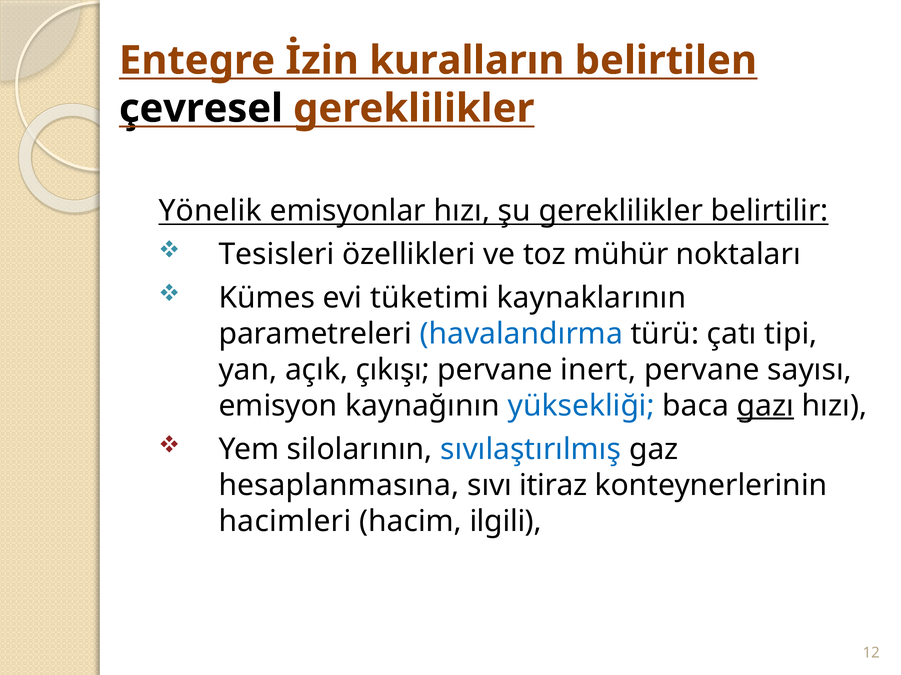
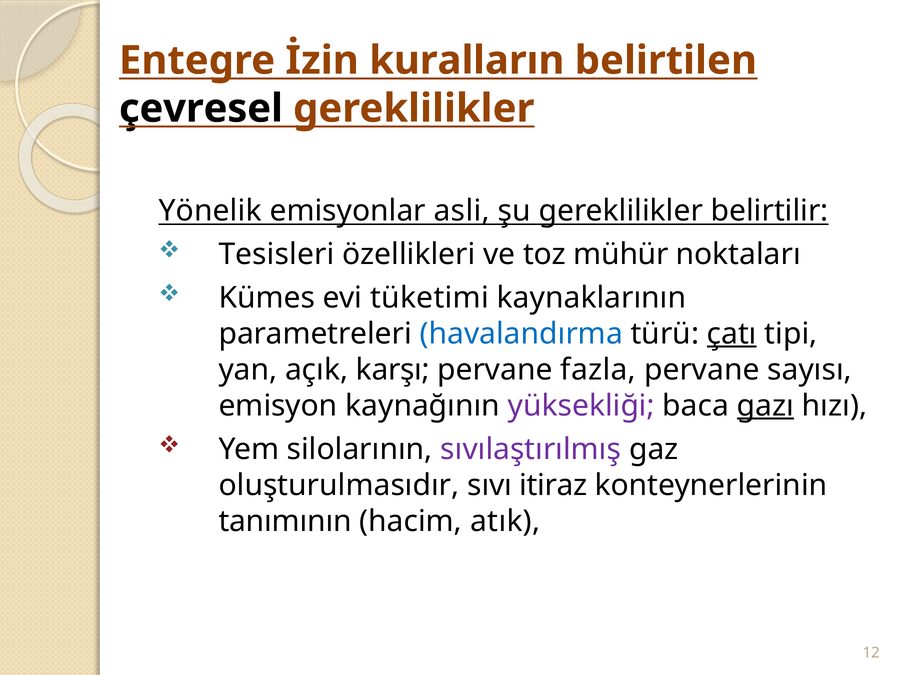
emisyonlar hızı: hızı -> asli (462, 211)
çatı underline: none -> present (732, 334)
çıkışı: çıkışı -> karşı (393, 370)
inert: inert -> fazla (598, 370)
yüksekliği colour: blue -> purple (581, 406)
sıvılaştırılmış colour: blue -> purple (531, 450)
hesaplanmasına: hesaplanmasına -> oluşturulmasıdır (339, 486)
hacimleri: hacimleri -> tanımının (285, 522)
ilgili: ilgili -> atık (505, 522)
